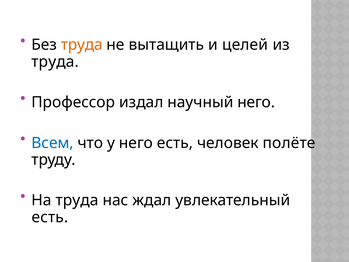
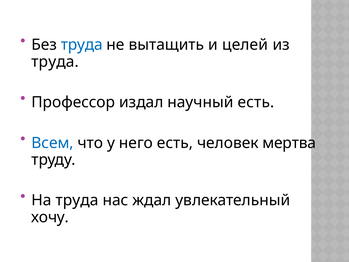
труда colour: orange -> blue (82, 45)
научный него: него -> есть (256, 102)
полёте: полёте -> мертва (289, 143)
есть: есть -> хочу (50, 217)
